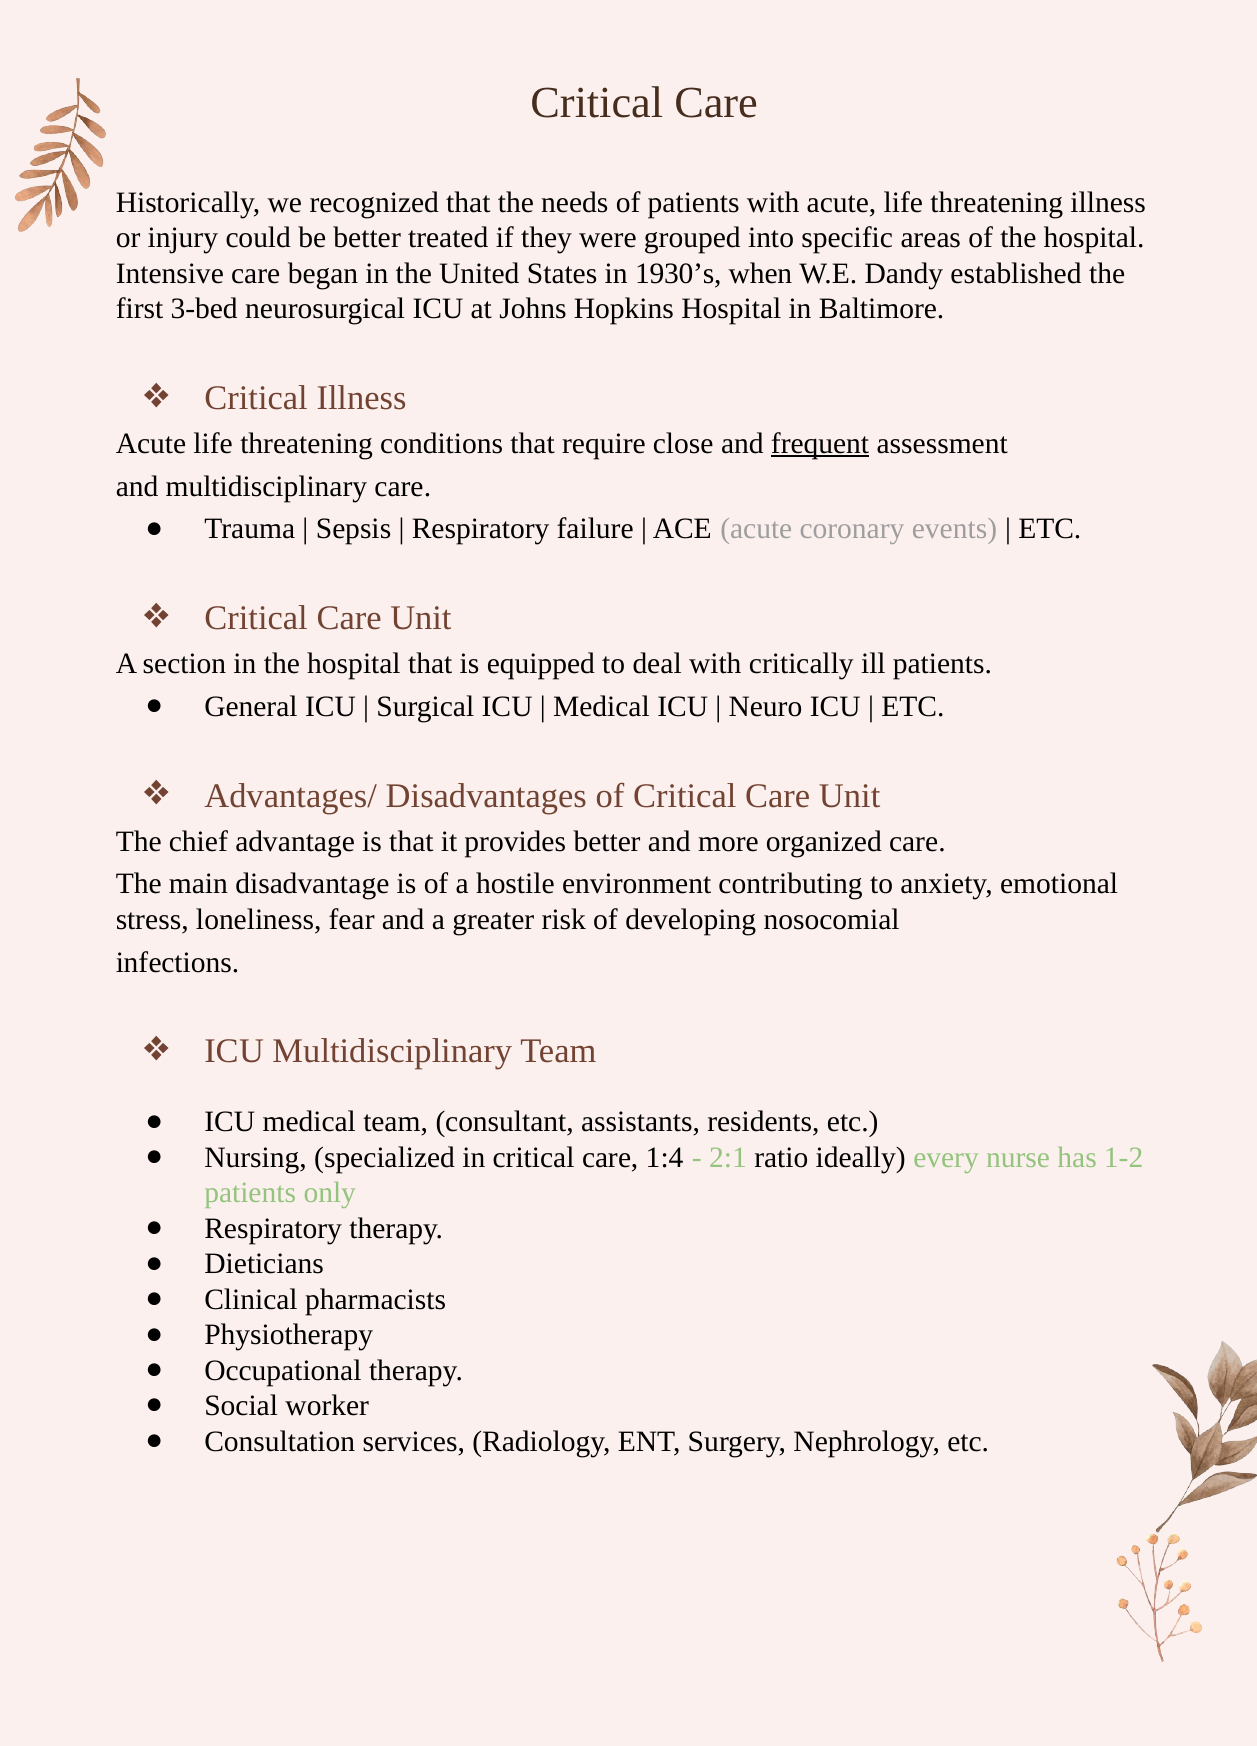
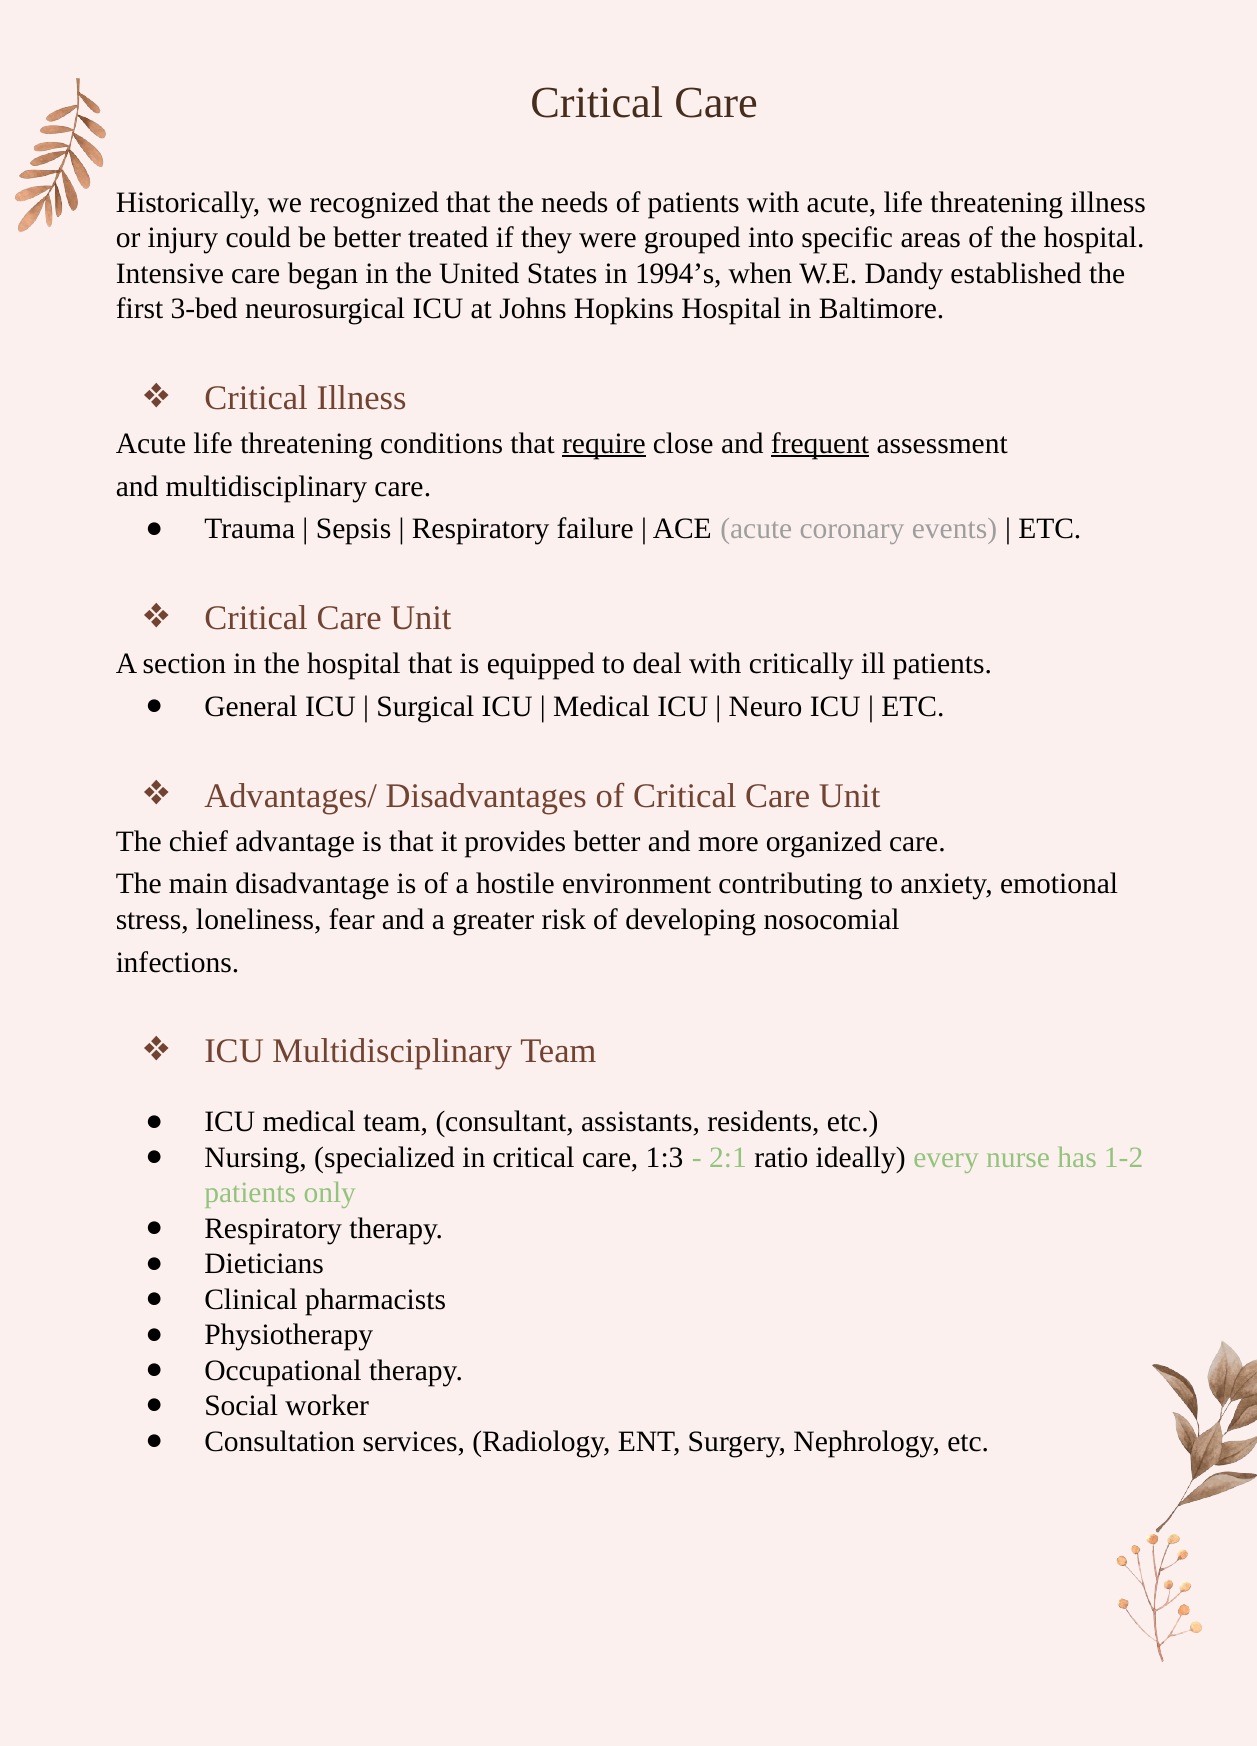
1930’s: 1930’s -> 1994’s (678, 273)
require underline: none -> present (604, 443)
1:4: 1:4 -> 1:3 (665, 1158)
